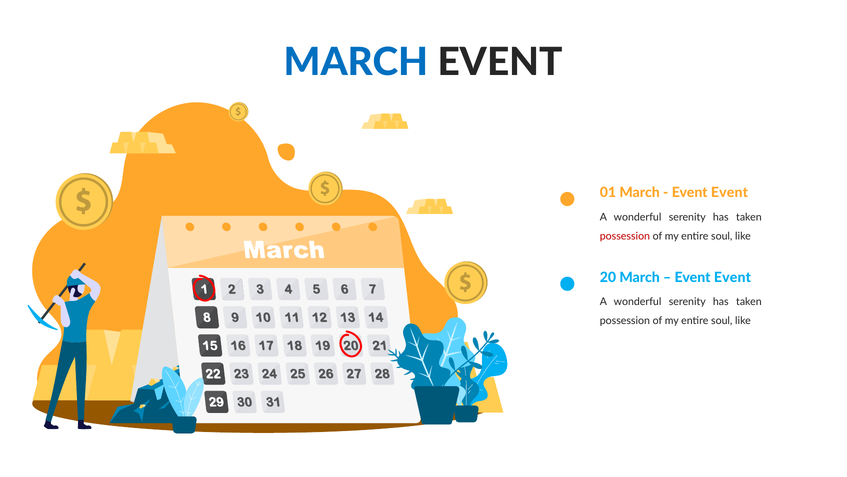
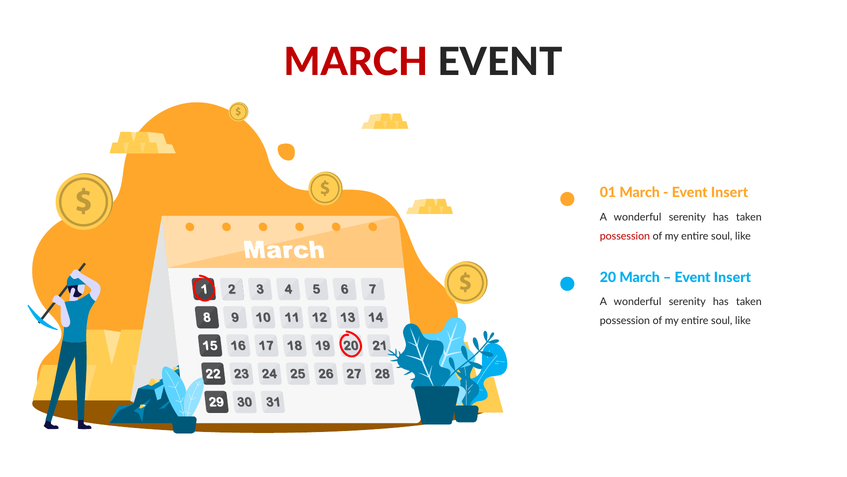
MARCH colour: blue -> red (356, 62)
Event: Event -> Insert (730, 193)
Event: Event -> Insert (732, 277)
